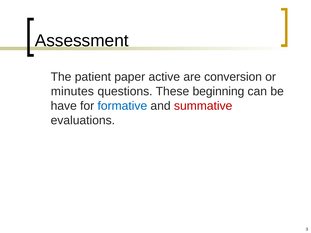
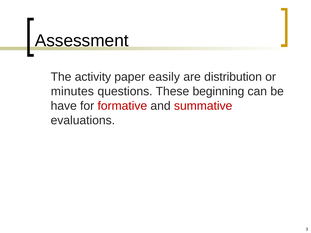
patient: patient -> activity (93, 77)
active: active -> easily (164, 77)
conversion: conversion -> distribution (233, 77)
formative colour: blue -> red (122, 106)
